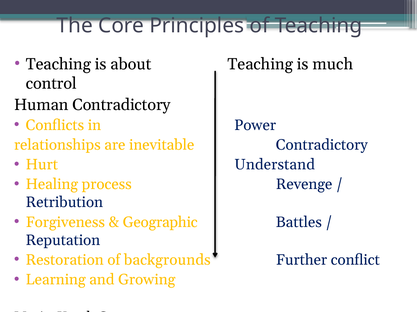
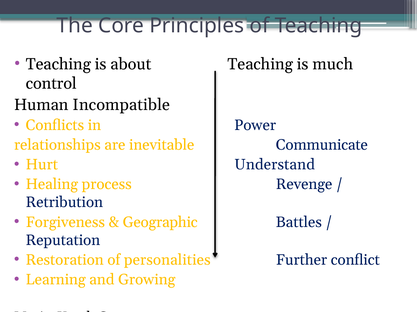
Human Contradictory: Contradictory -> Incompatible (121, 105)
inevitable Contradictory: Contradictory -> Communicate (322, 145)
backgrounds: backgrounds -> personalities (167, 260)
